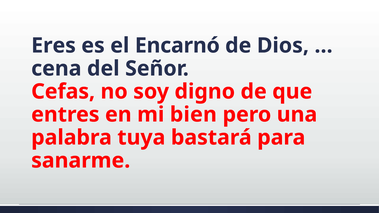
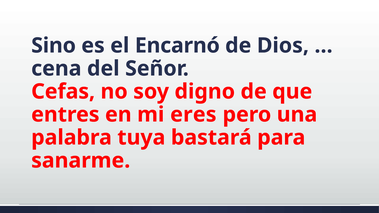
Eres: Eres -> Sino (54, 46)
bien: bien -> eres (193, 115)
